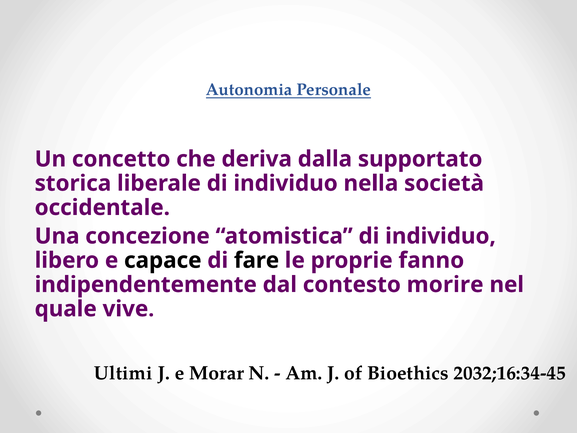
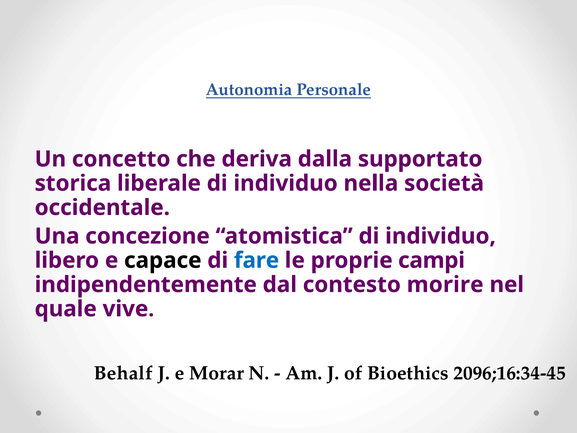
fare colour: black -> blue (257, 260)
fanno: fanno -> campi (432, 260)
Ultimi: Ultimi -> Behalf (123, 373)
2032;16:34-45: 2032;16:34-45 -> 2096;16:34-45 (510, 373)
